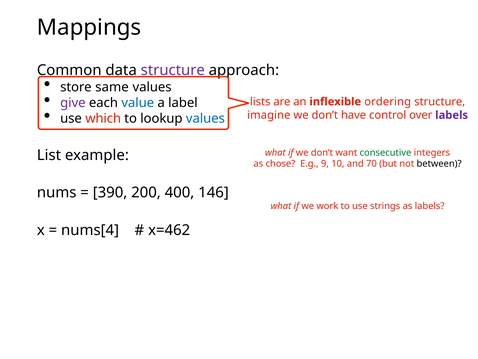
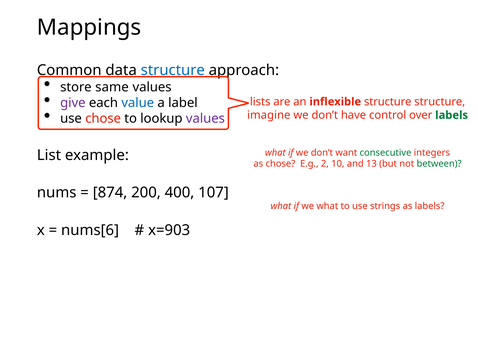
structure colour: purple -> blue (173, 70)
inflexible ordering: ordering -> structure (388, 102)
use which: which -> chose (103, 118)
values colour: blue -> purple (205, 118)
labels colour: purple -> green (452, 115)
9: 9 -> 2 (325, 164)
70: 70 -> 13 (371, 164)
between colour: black -> green (439, 164)
390: 390 -> 874 (110, 192)
146: 146 -> 107 (213, 192)
we work: work -> what (327, 206)
nums[4: nums[4 -> nums[6 (90, 230)
x=462: x=462 -> x=903 (169, 230)
